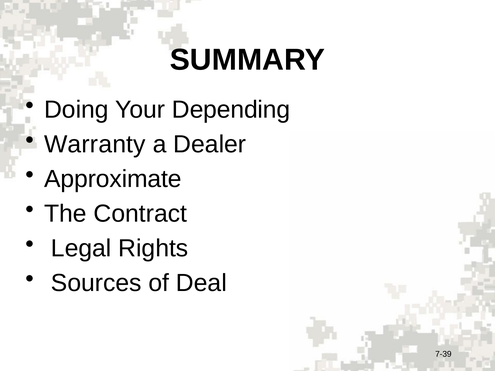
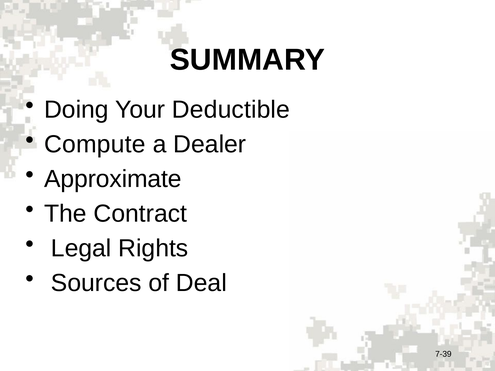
Depending: Depending -> Deductible (231, 110)
Warranty: Warranty -> Compute (95, 144)
